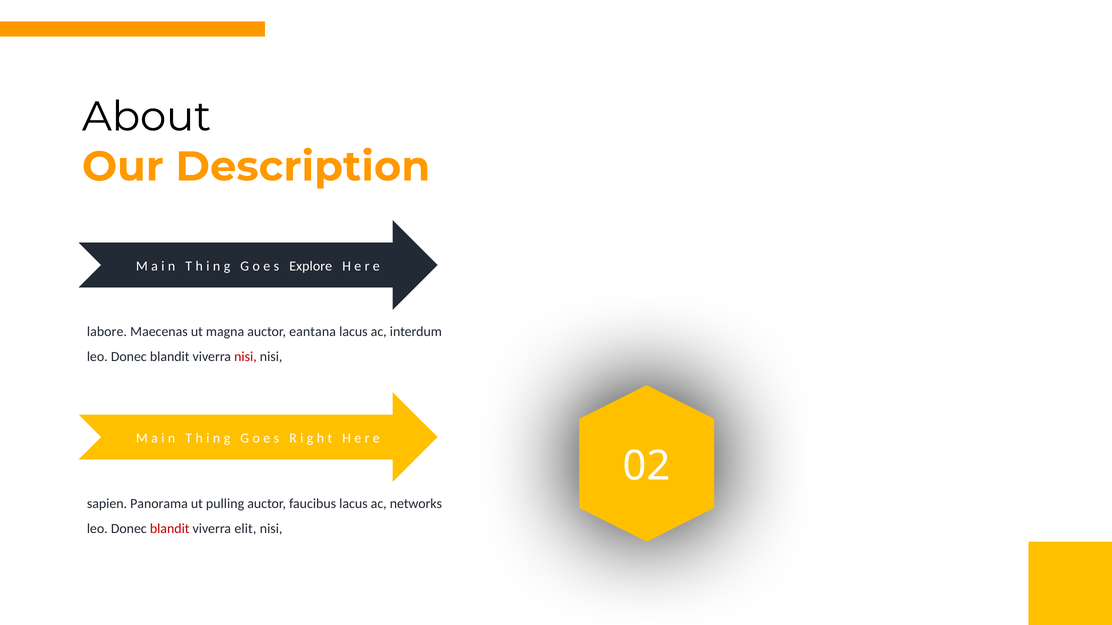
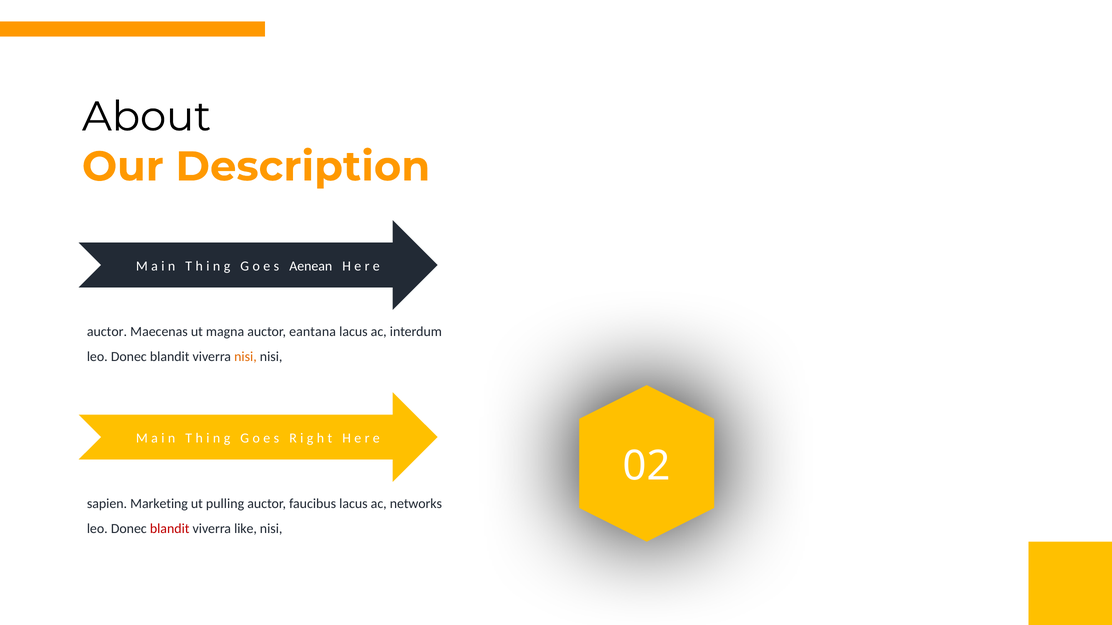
Explore: Explore -> Aenean (311, 266)
labore: labore -> auctor (107, 332)
nisi colour: red -> orange (245, 357)
Panorama: Panorama -> Marketing (159, 504)
elit: elit -> like (246, 529)
